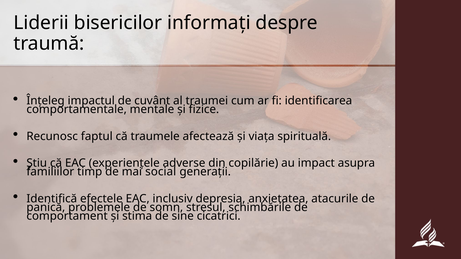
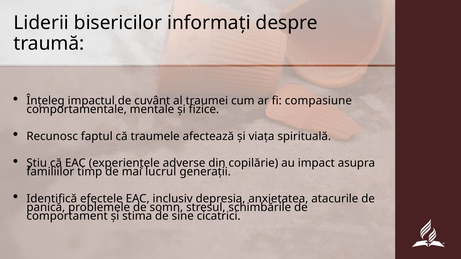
identificarea: identificarea -> compasiune (318, 101)
social: social -> lucrul (161, 172)
